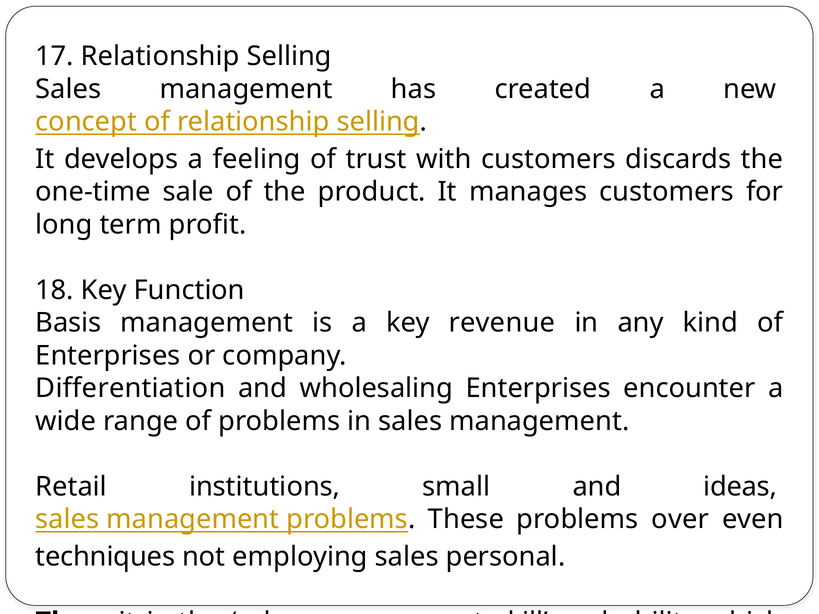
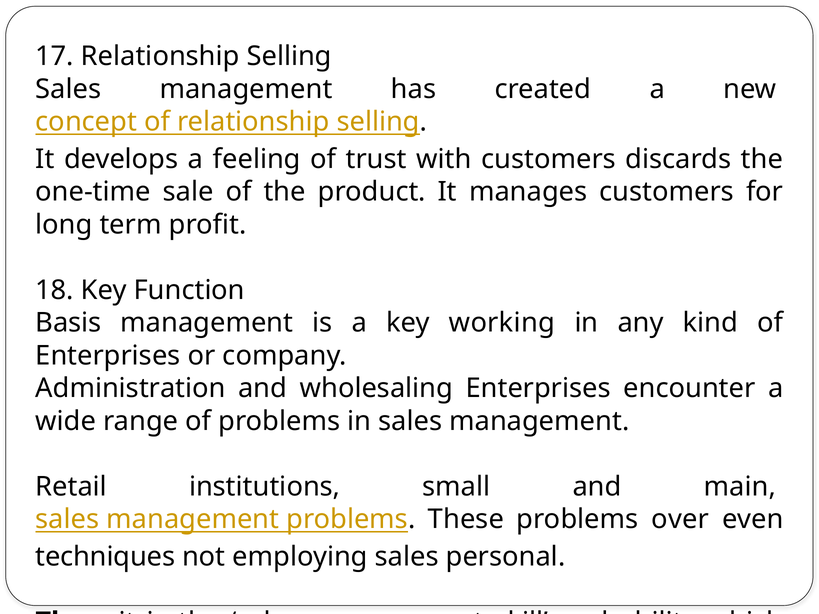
revenue: revenue -> working (502, 323)
Differentiation: Differentiation -> Administration (130, 389)
ideas: ideas -> main (740, 487)
